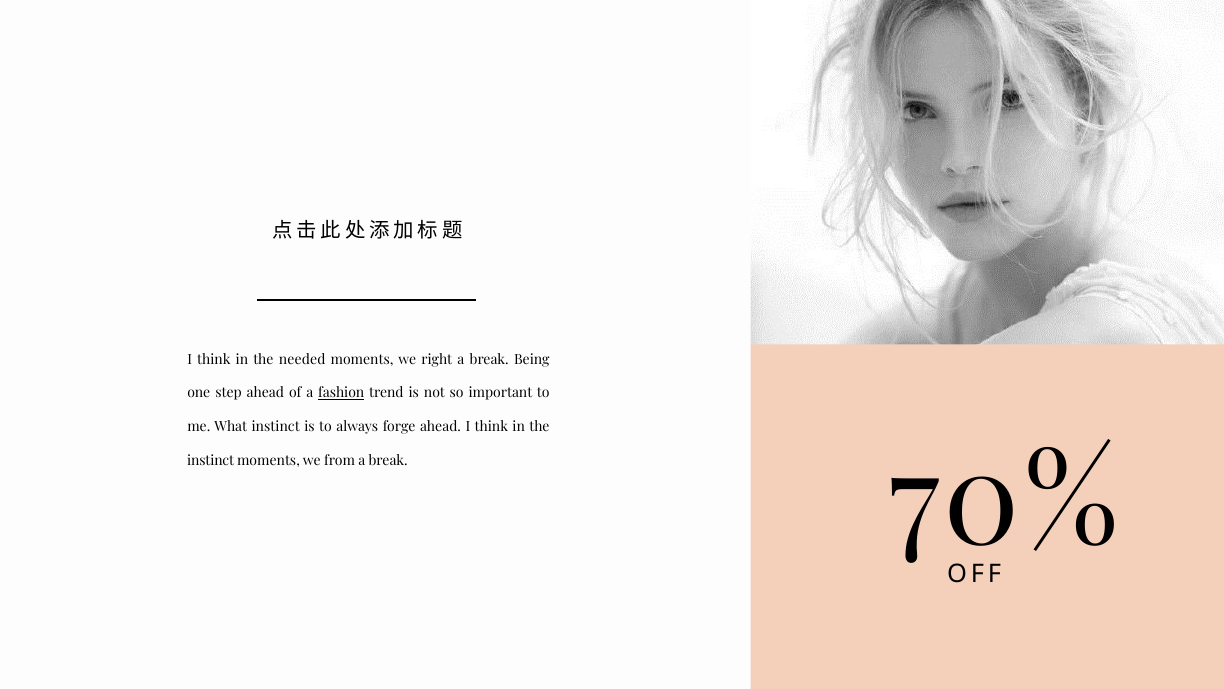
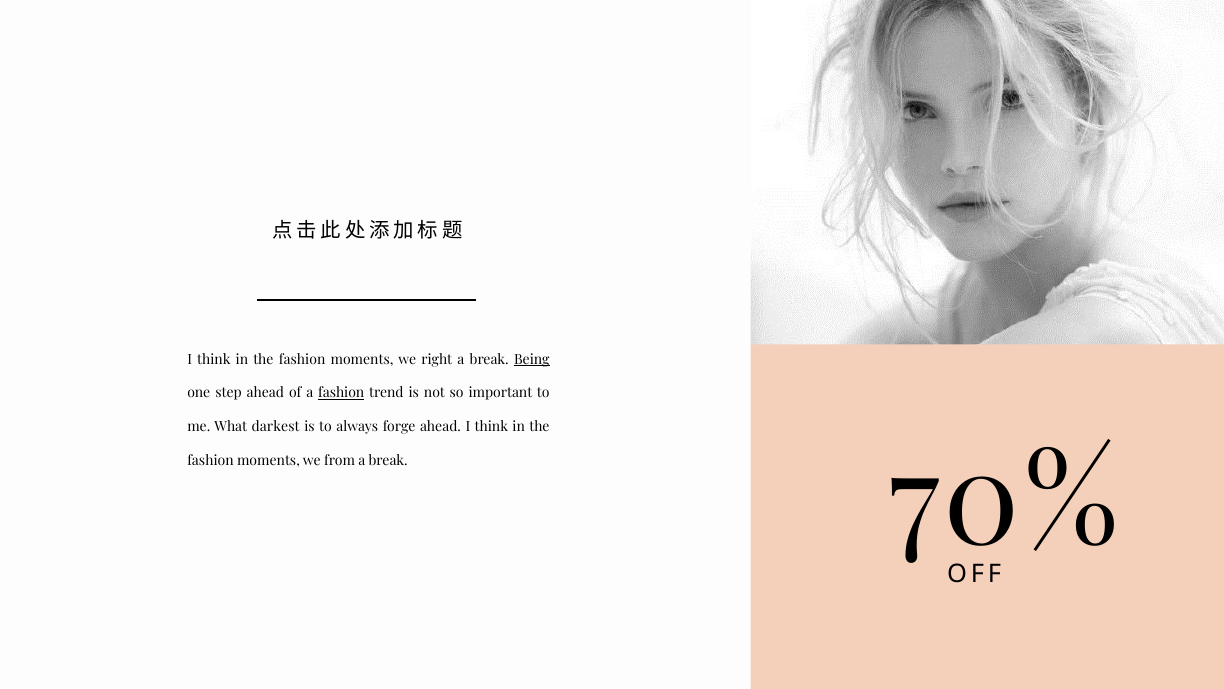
needed: needed -> fashion (302, 359)
Being underline: none -> present (532, 359)
What instinct: instinct -> darkest (276, 427)
instinct: instinct -> fashion (211, 460)
